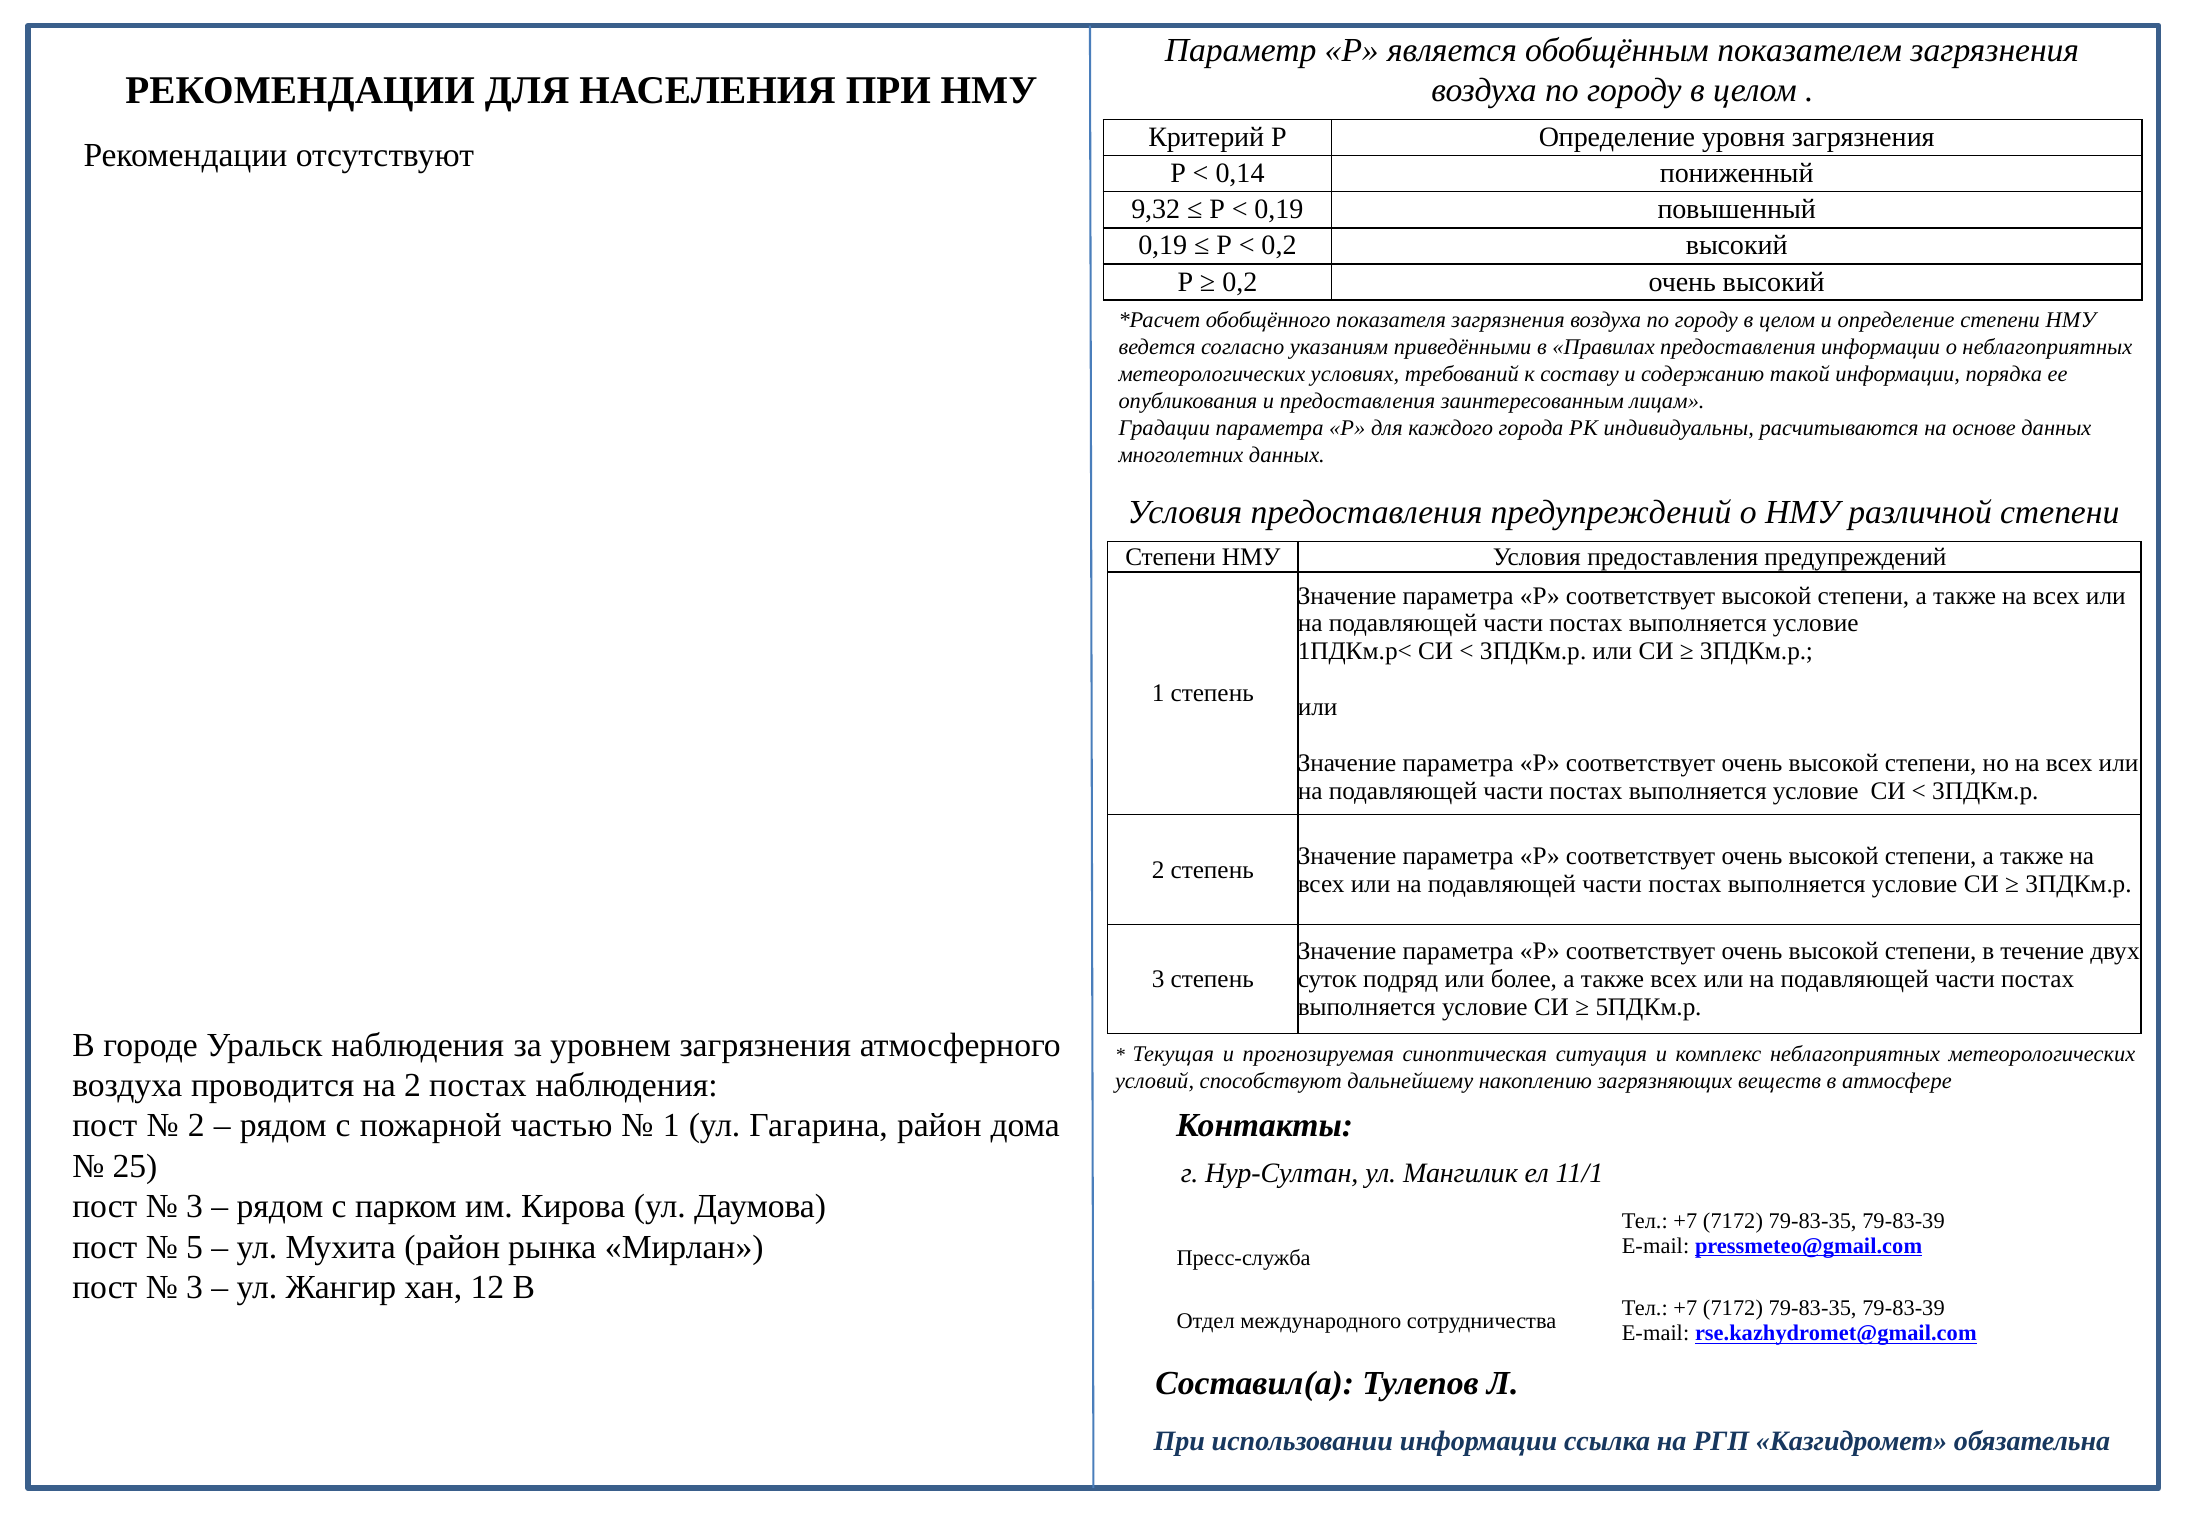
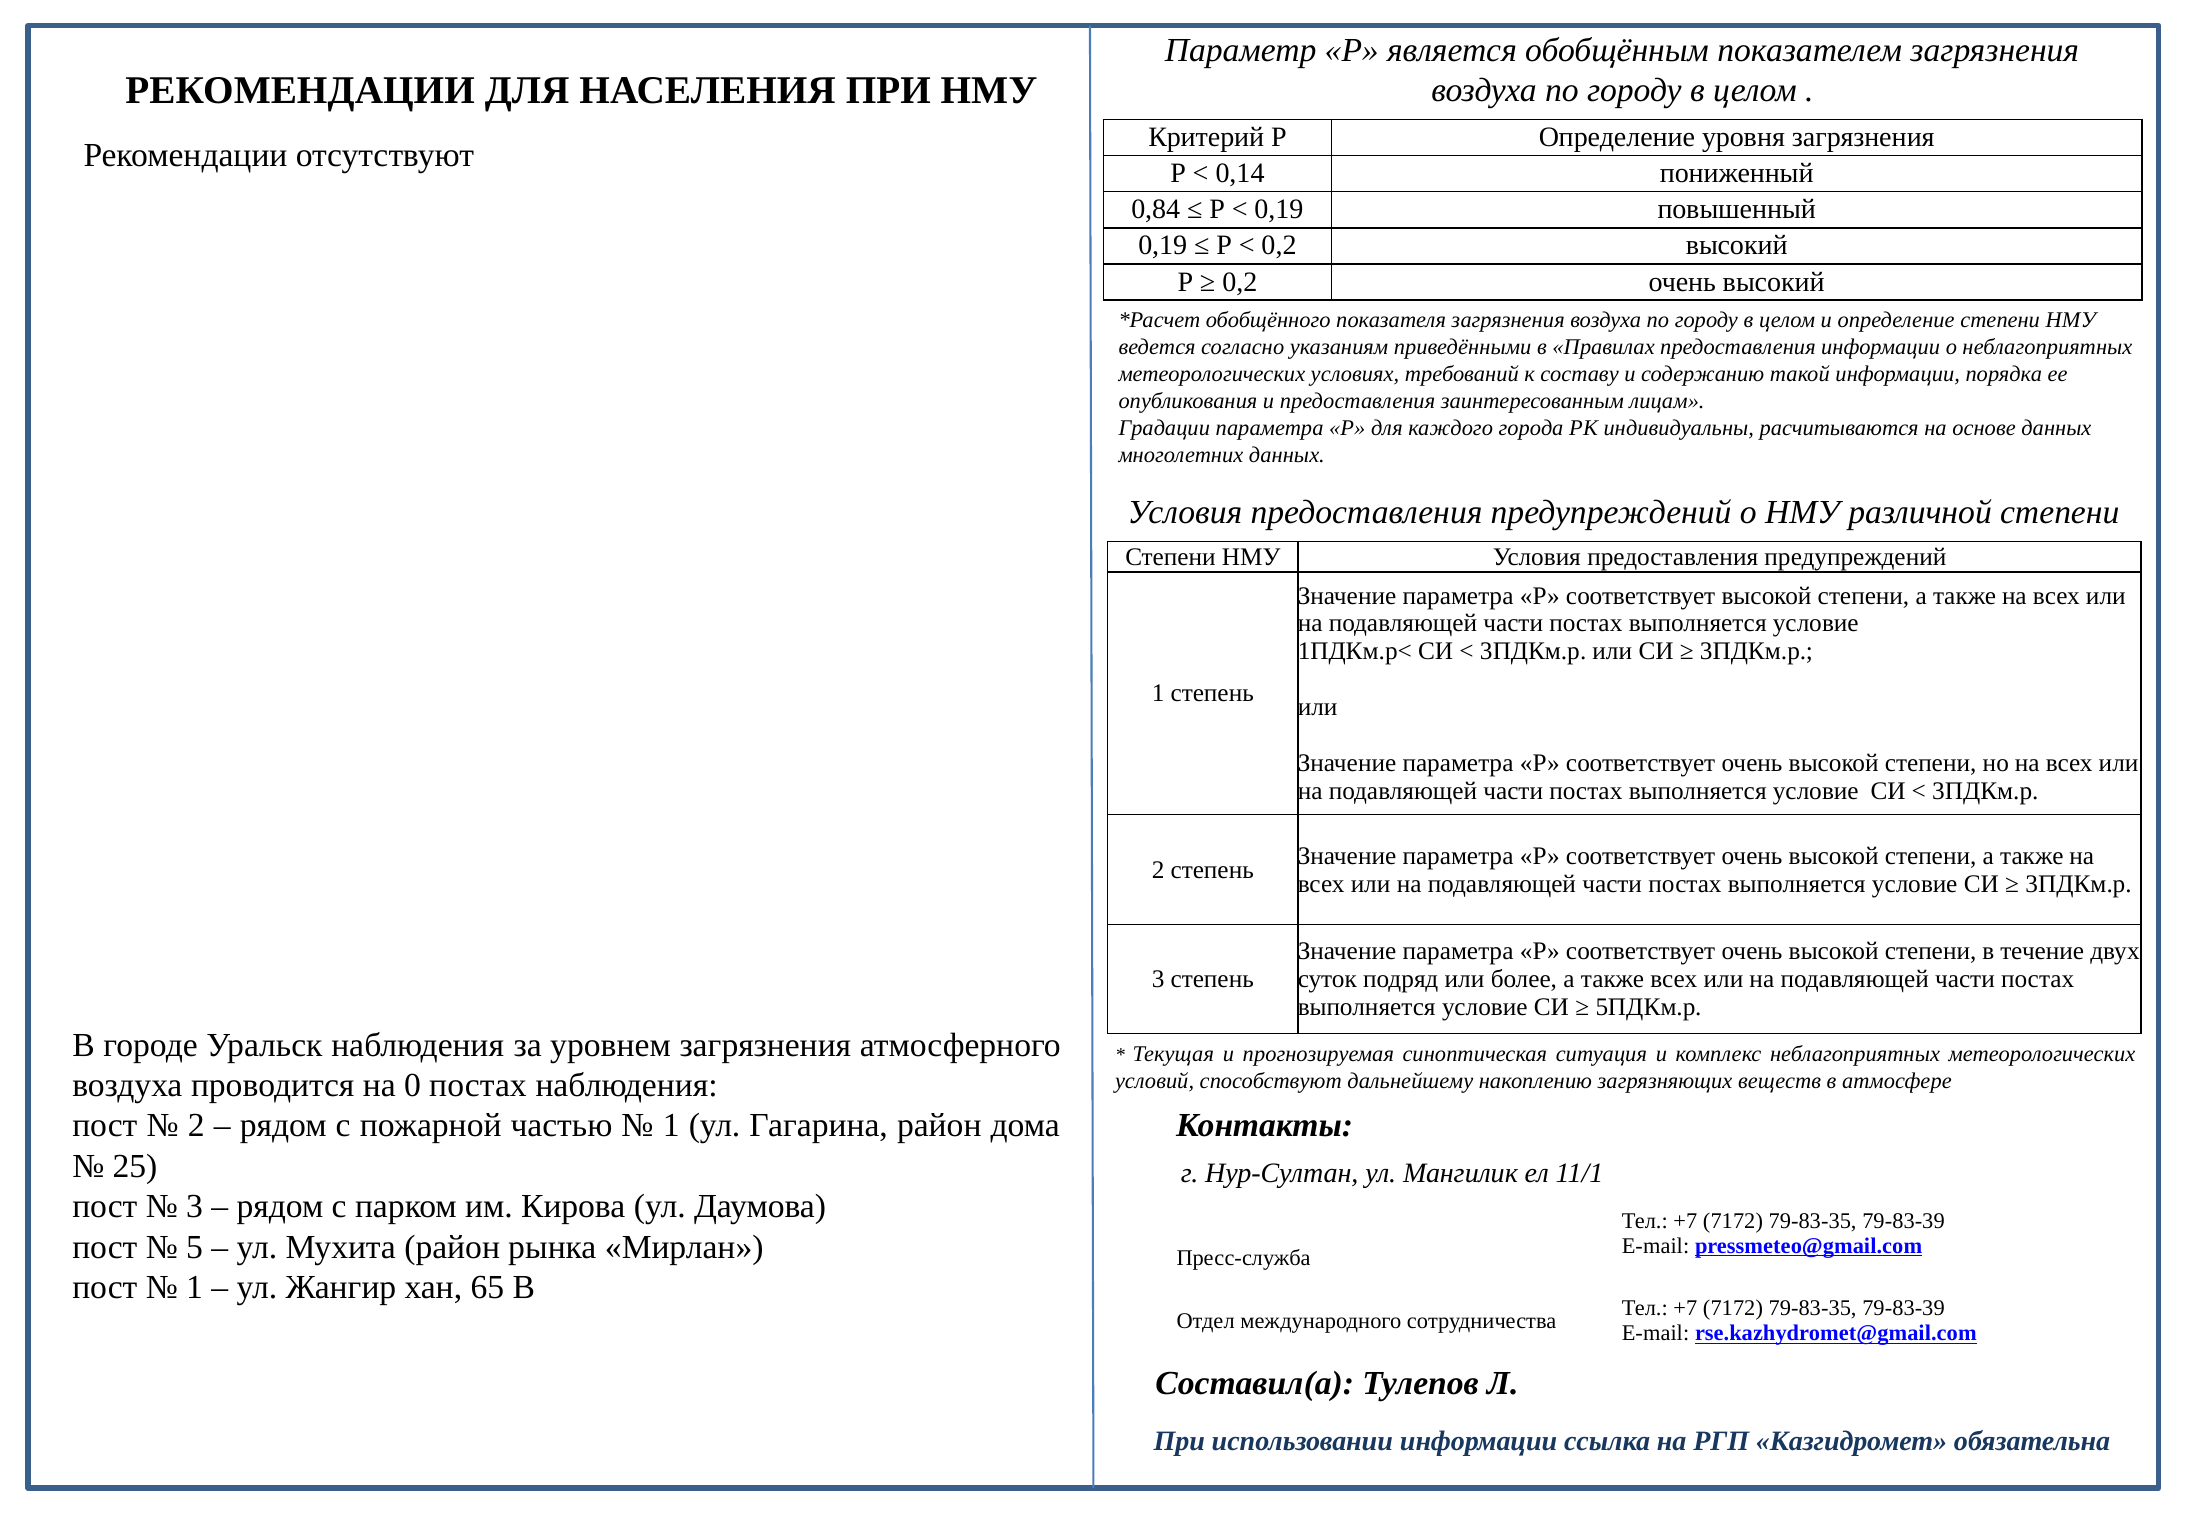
9,32: 9,32 -> 0,84 (1156, 210)
на 2: 2 -> 0 (412, 1086)
3: 3 -> 1 (195, 1287)
12: 12 -> 65 (487, 1287)
